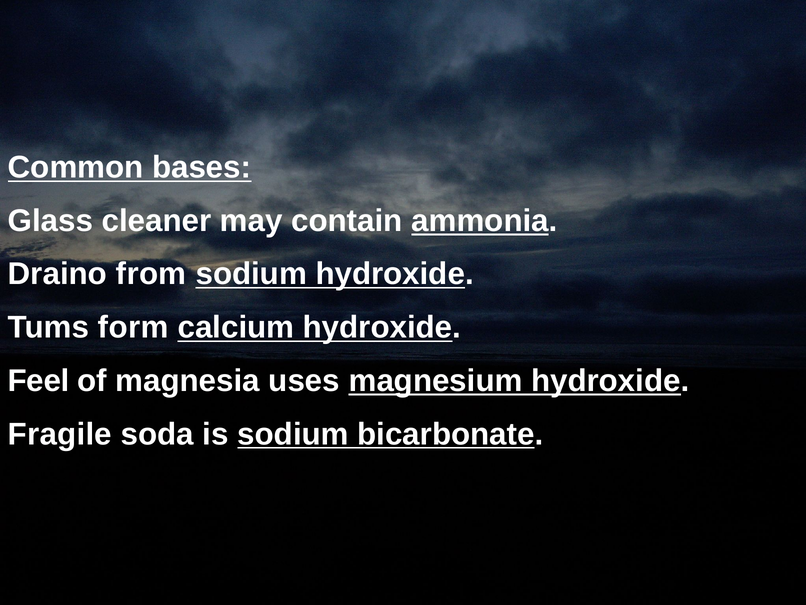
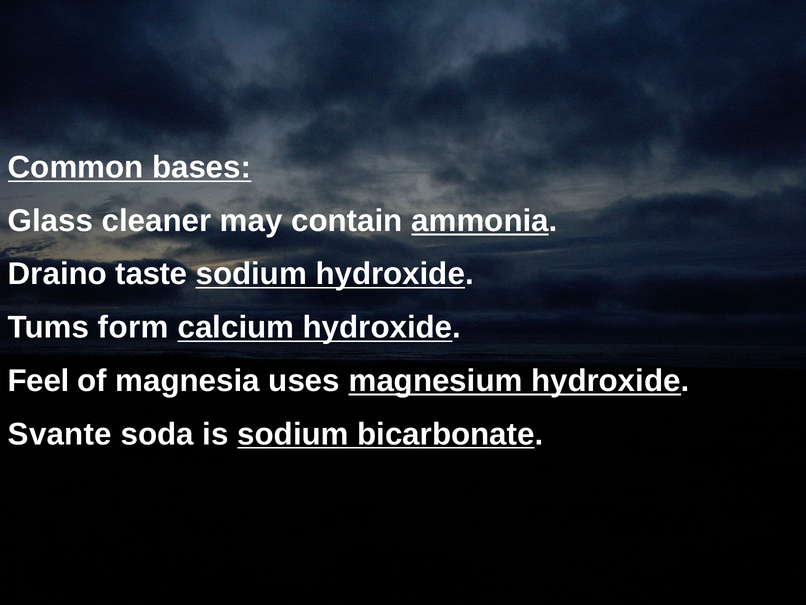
from: from -> taste (151, 274)
Fragile: Fragile -> Svante (60, 434)
